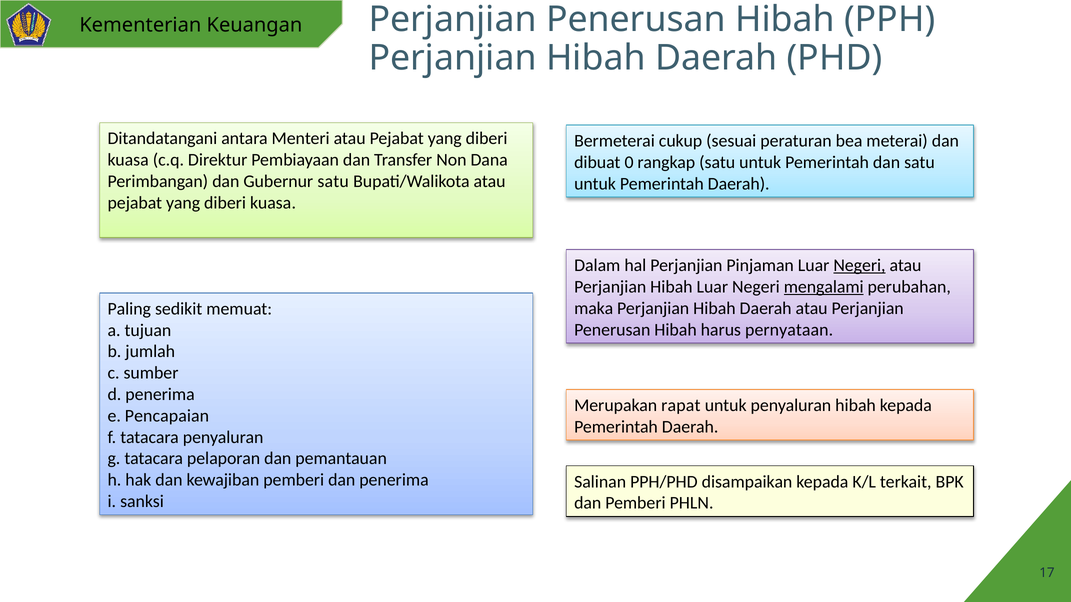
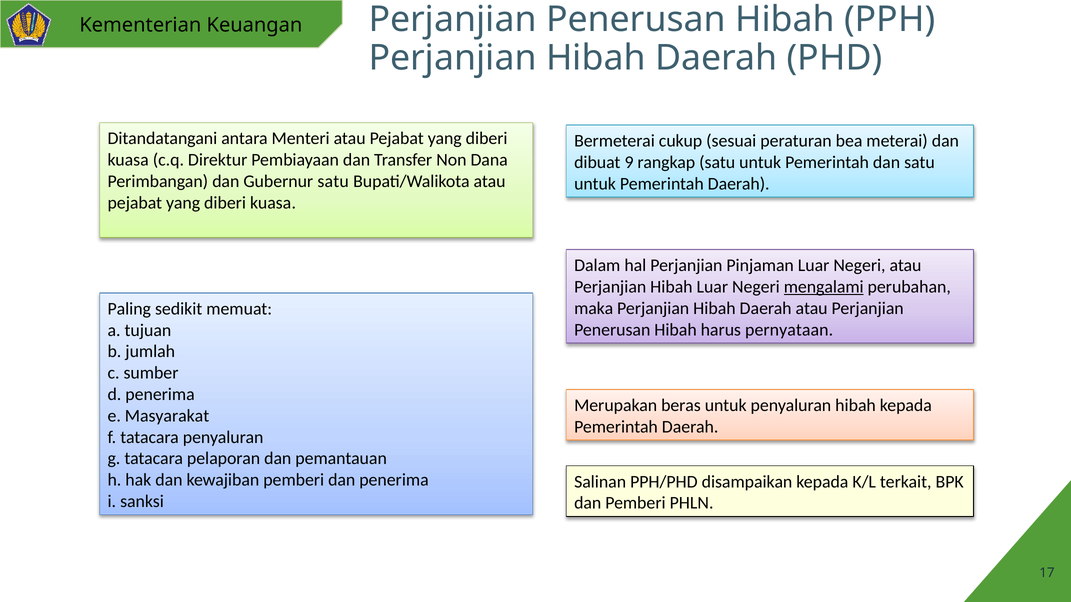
0: 0 -> 9 (629, 162)
Negeri underline: present -> none (859, 266)
rapat: rapat -> beras (681, 406)
Pencapaian: Pencapaian -> Masyarakat (167, 416)
